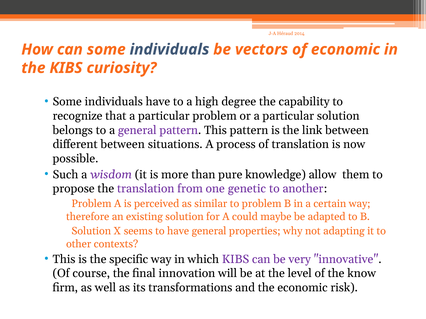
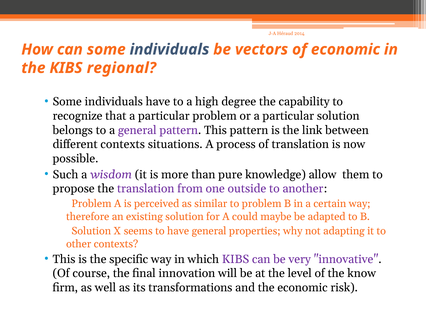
curiosity: curiosity -> regional (121, 68)
different between: between -> contexts (123, 145)
genetic: genetic -> outside (247, 189)
